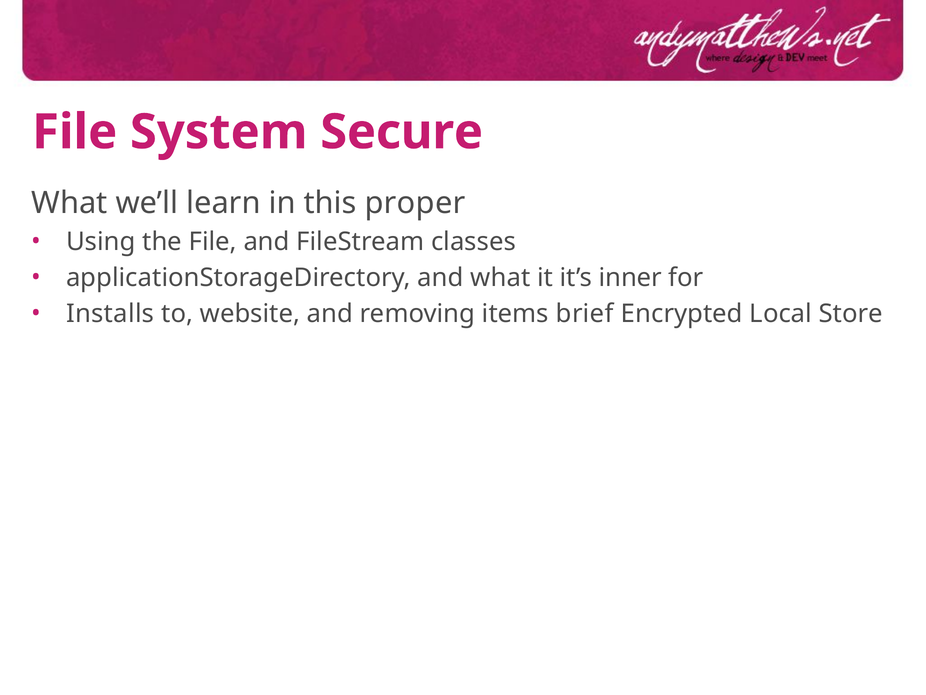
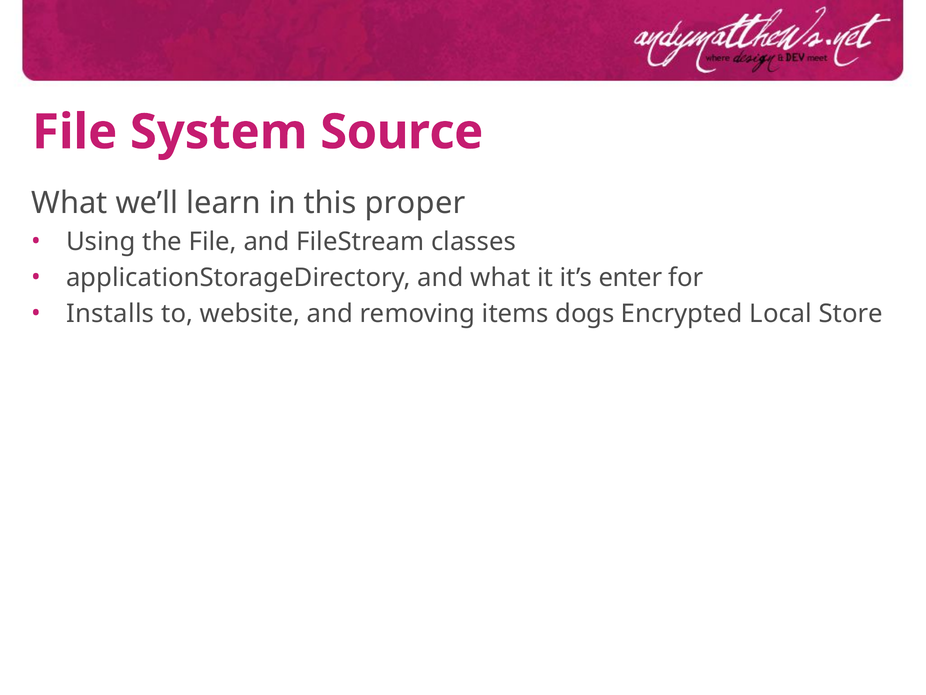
Secure: Secure -> Source (402, 132)
inner: inner -> enter (630, 277)
brief: brief -> dogs (585, 313)
